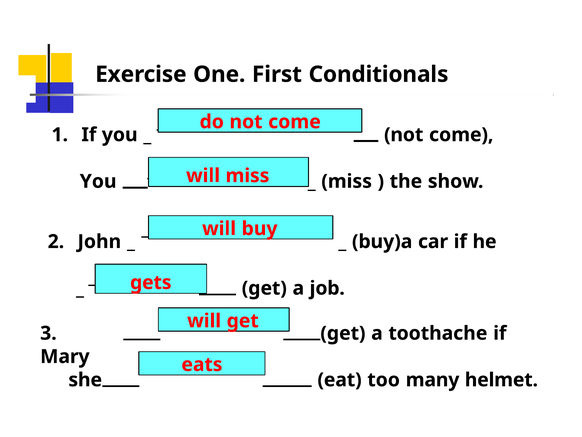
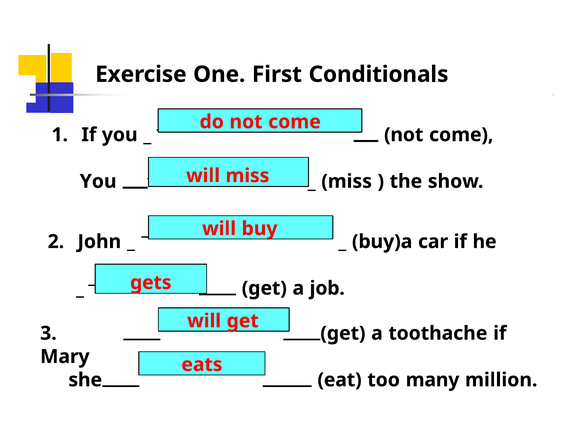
helmet: helmet -> million (501, 379)
